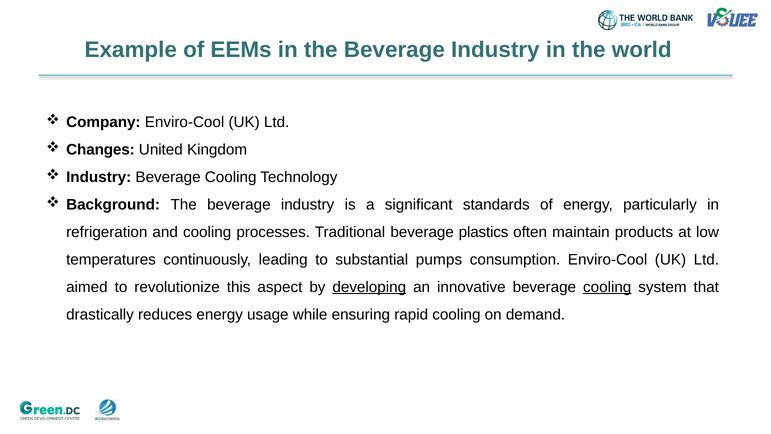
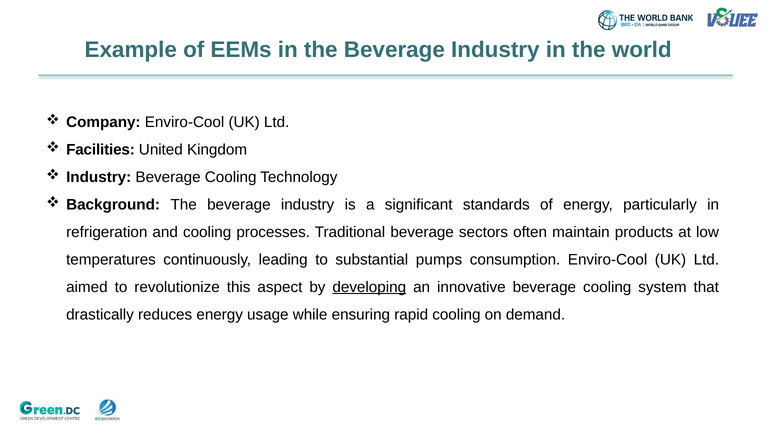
Changes: Changes -> Facilities (101, 150)
plastics: plastics -> sectors (484, 232)
cooling underline: present -> none (607, 287)
